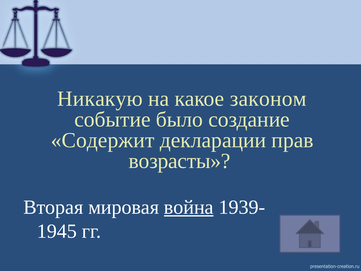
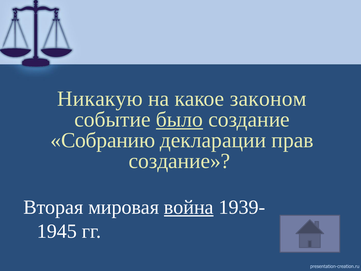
было underline: none -> present (179, 119)
Содержит: Содержит -> Собранию (103, 140)
возрасты: возрасты -> создание (179, 161)
